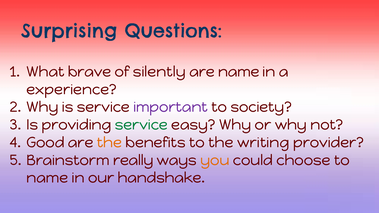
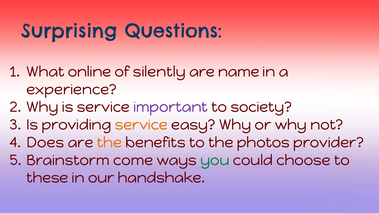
brave: brave -> online (89, 72)
service colour: green -> orange (141, 125)
Good: Good -> Does (45, 143)
writing: writing -> photos (263, 143)
really: really -> come (133, 160)
you colour: orange -> green (215, 160)
name: name -> these (47, 178)
